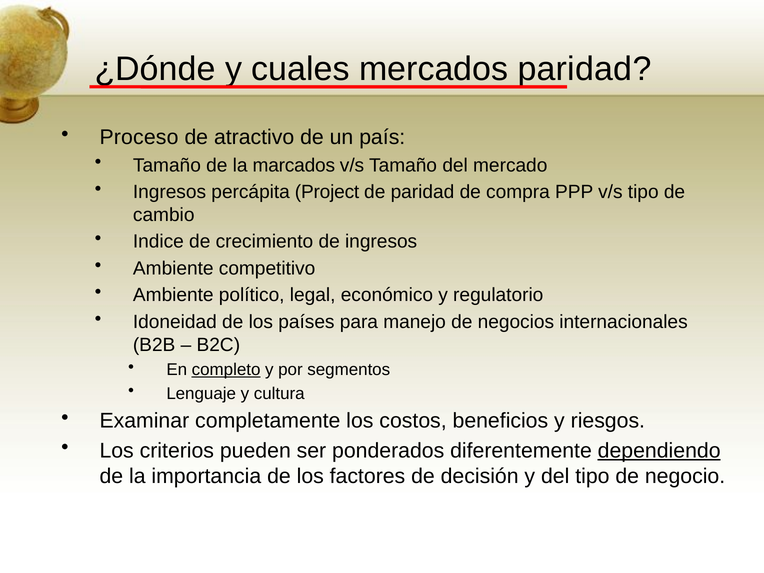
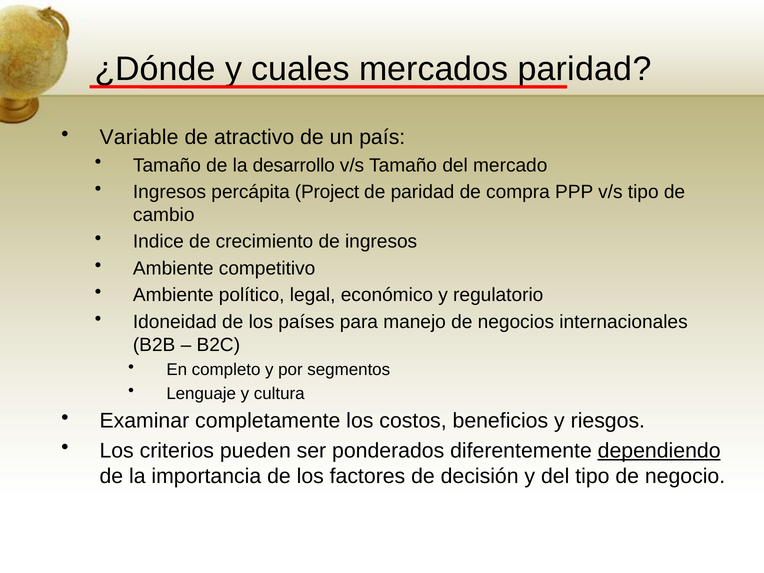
Proceso: Proceso -> Variable (139, 137)
marcados: marcados -> desarrollo (294, 165)
completo underline: present -> none (226, 370)
